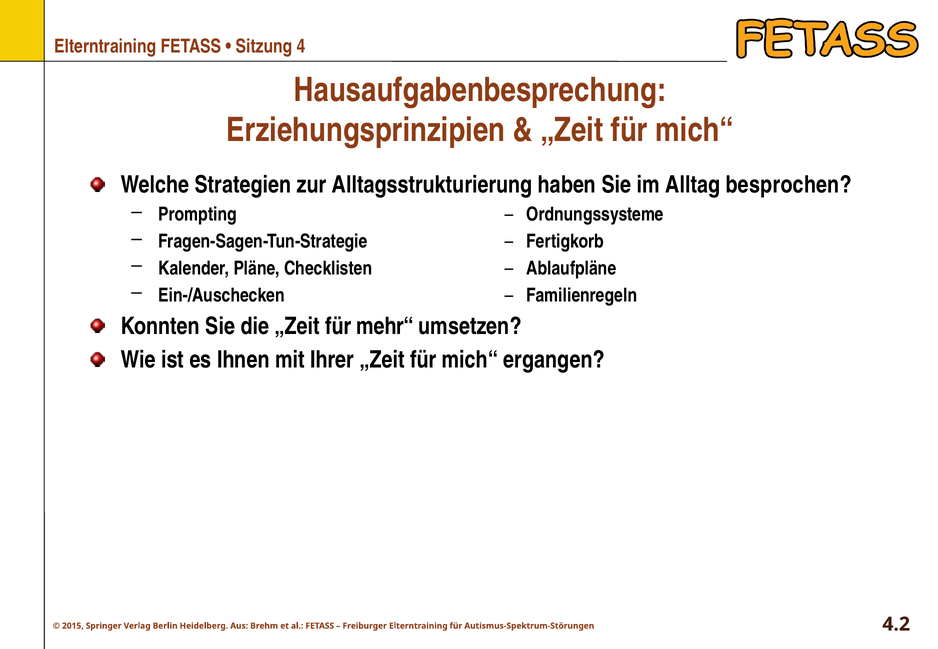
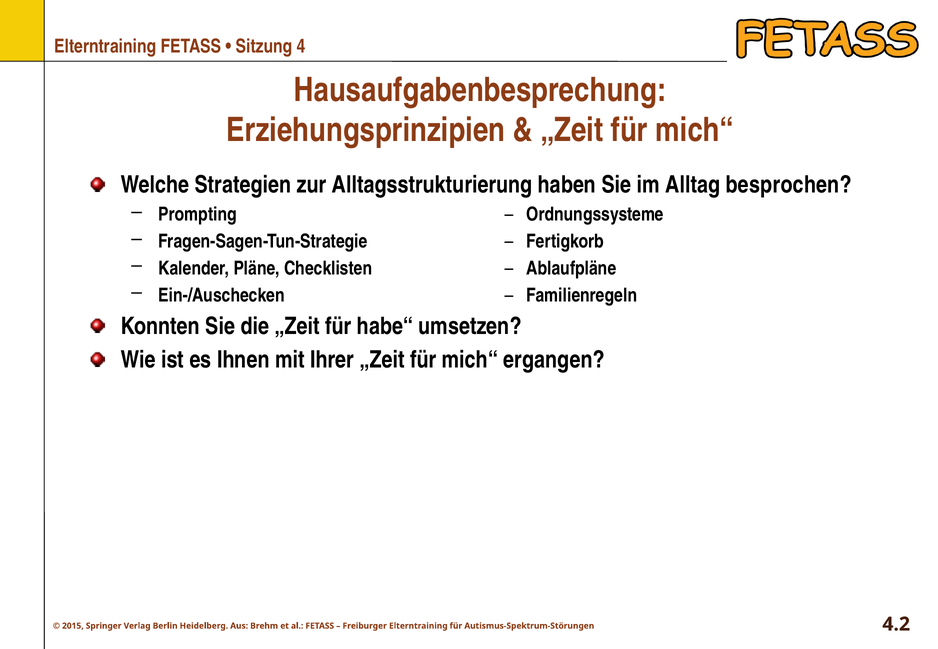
mehr“: mehr“ -> habe“ (385, 326)
